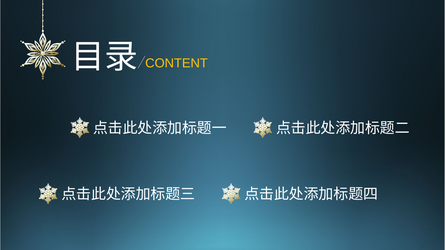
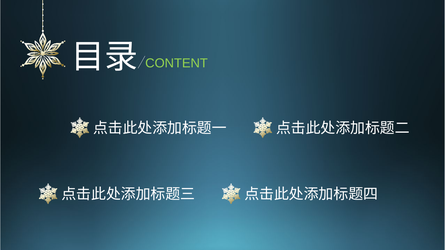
CONTENT colour: yellow -> light green (177, 63)
